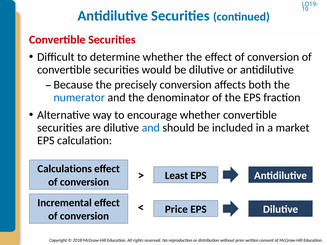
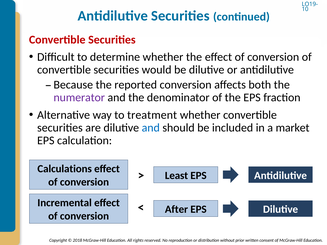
precisely: precisely -> reported (136, 85)
numerator colour: blue -> purple (79, 98)
encourage: encourage -> treatment (152, 115)
Price: Price -> After (176, 210)
